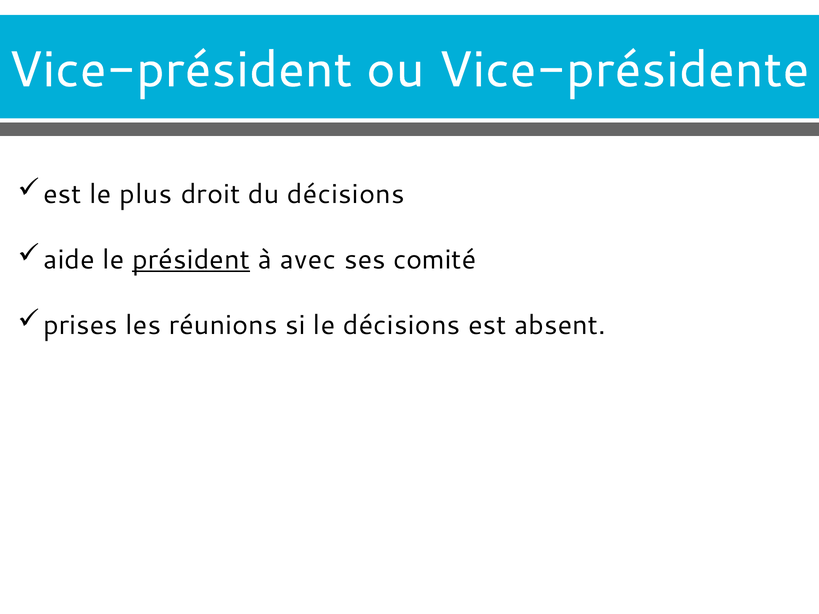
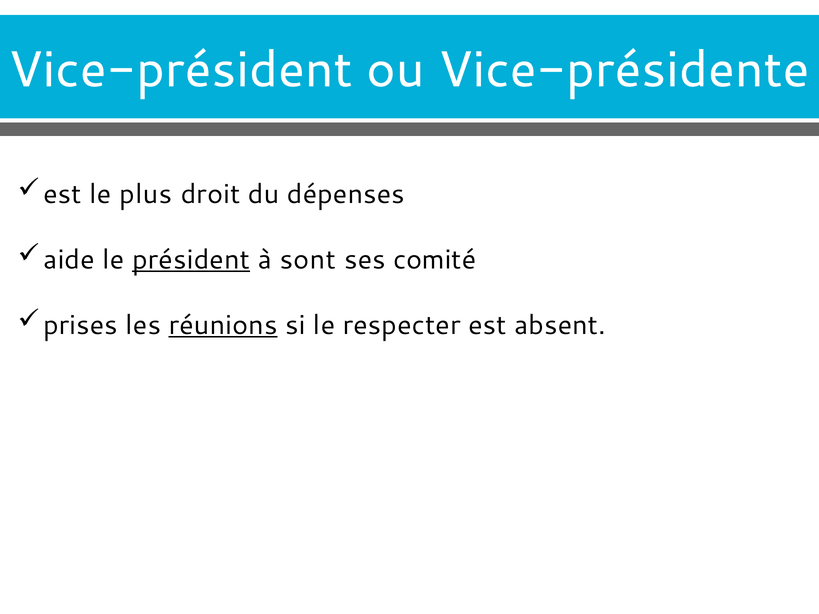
du décisions: décisions -> dépenses (346, 194)
avec: avec -> sont (308, 260)
réunions underline: none -> present (223, 325)
le décisions: décisions -> respecter (402, 325)
